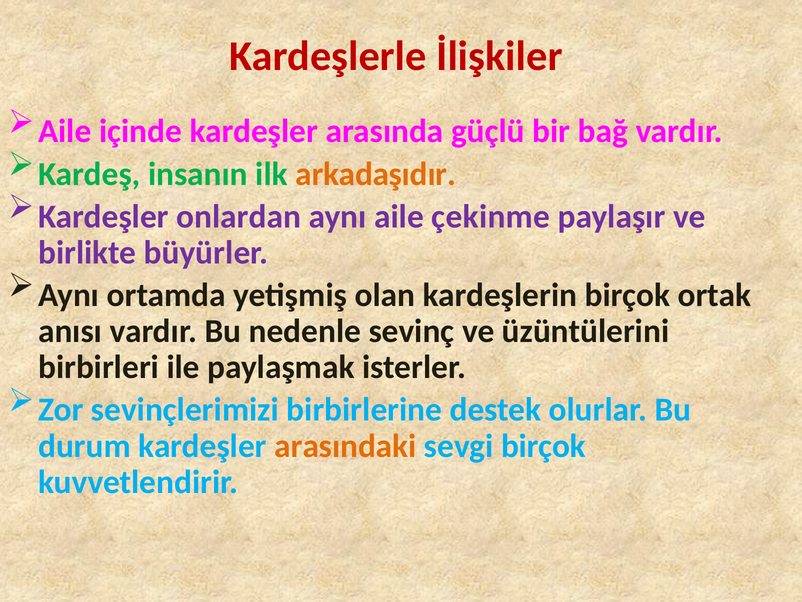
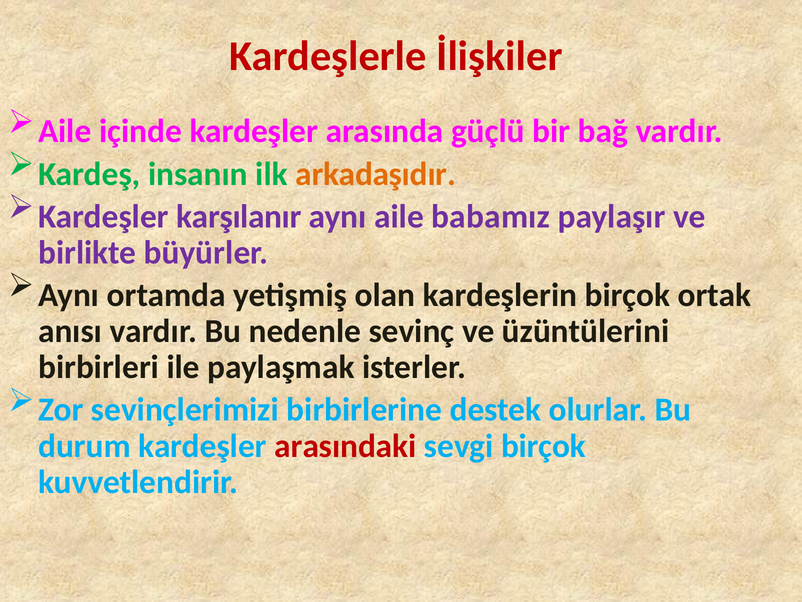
onlardan: onlardan -> karşılanır (239, 216)
çekinme: çekinme -> babamız (491, 216)
arasındaki colour: orange -> red (345, 446)
